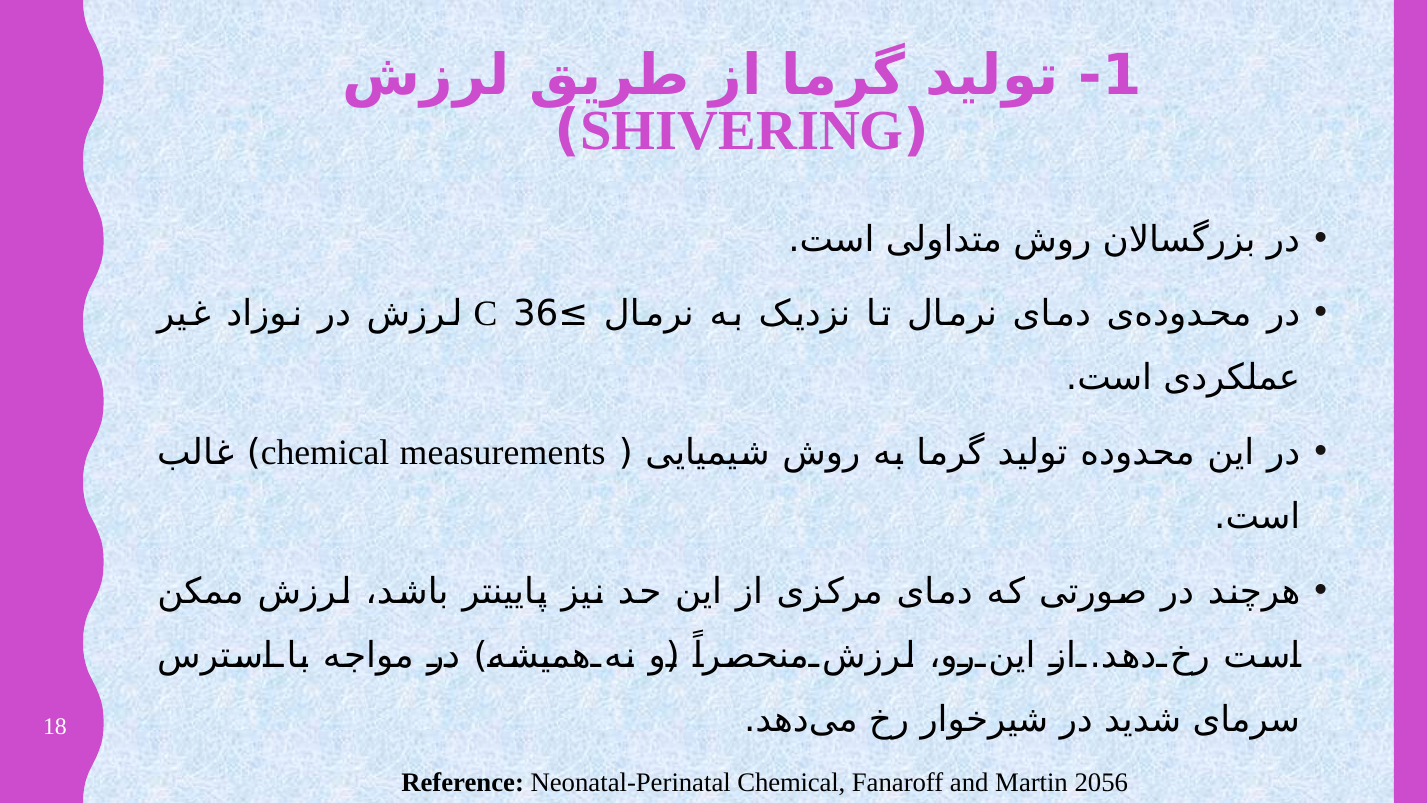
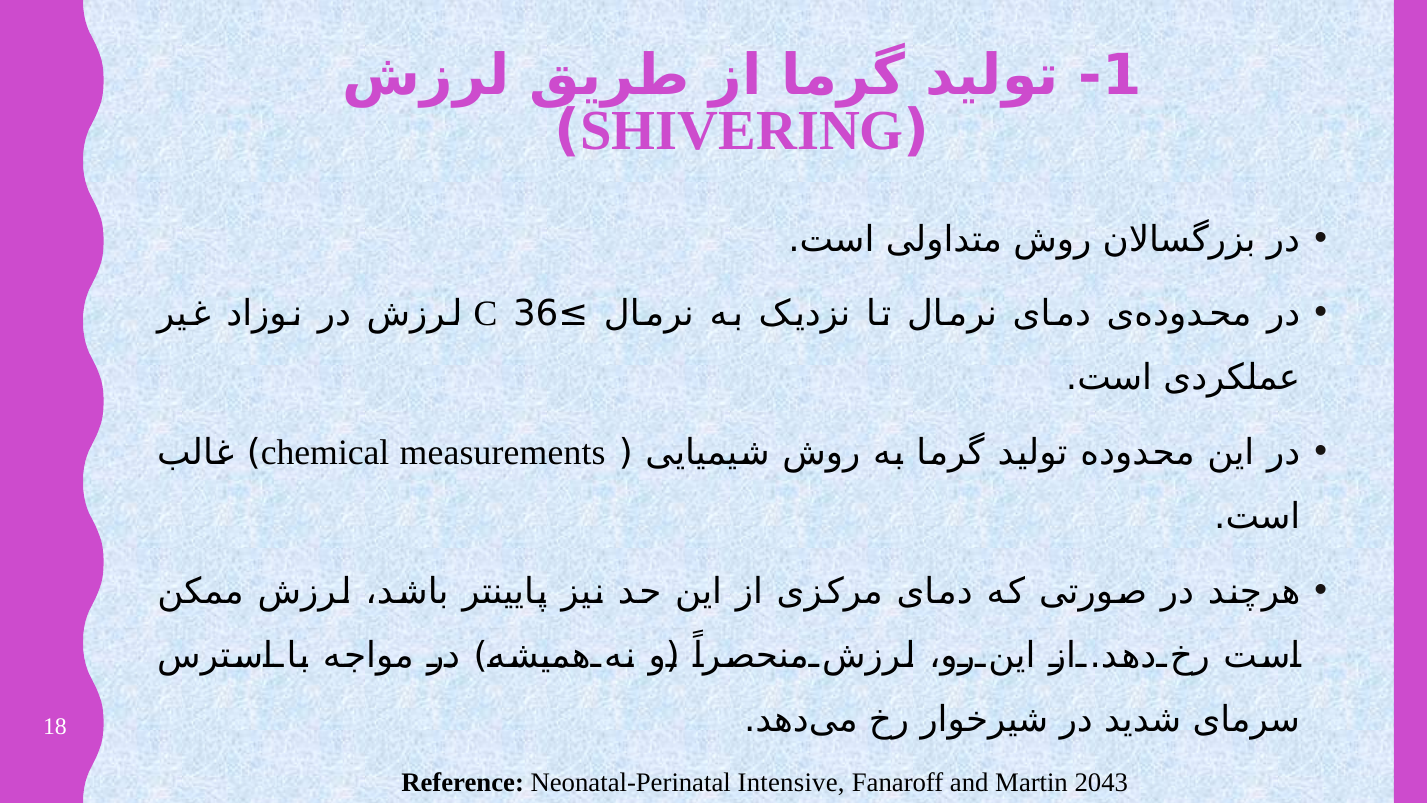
Neonatal-Perinatal Chemical: Chemical -> Intensive (791, 783)
2056: 2056 -> 2043 (1101, 783)
